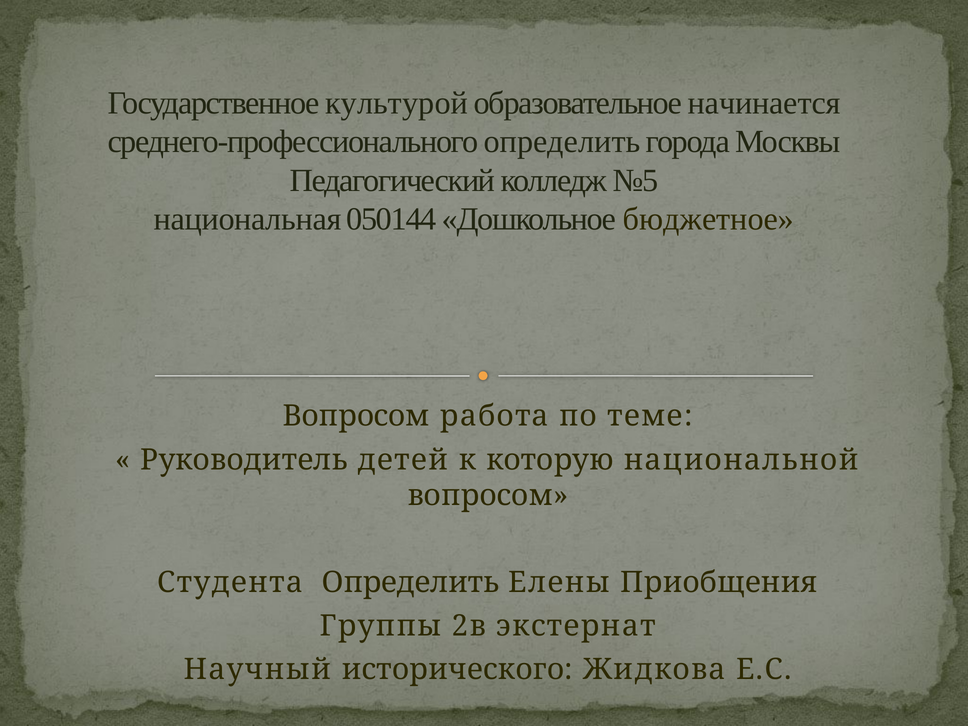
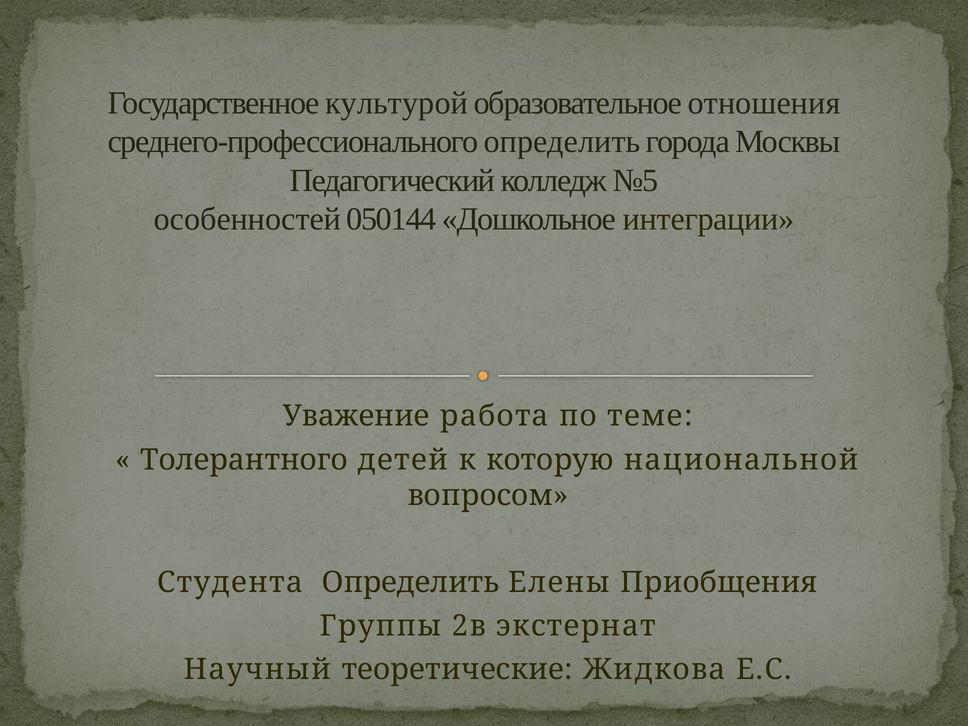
начинается: начинается -> отношения (764, 103)
национальная: национальная -> особенностей (247, 219)
бюджетное: бюджетное -> интеграции (709, 219)
Вопросом: Вопросом -> Уважение (356, 416)
Руководитель: Руководитель -> Толерантного (244, 460)
исторического: исторического -> теоретические (457, 670)
